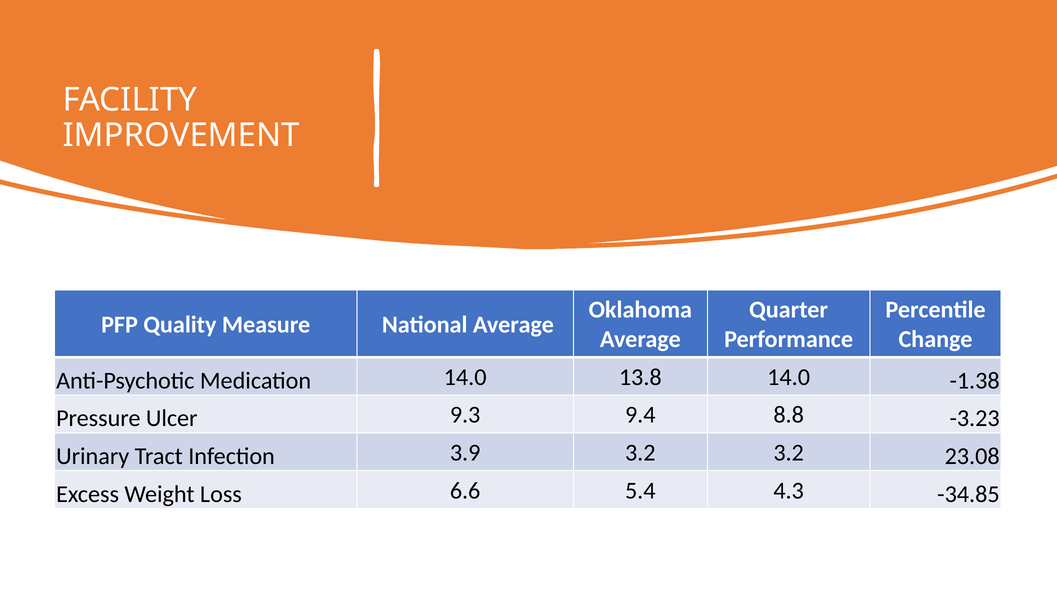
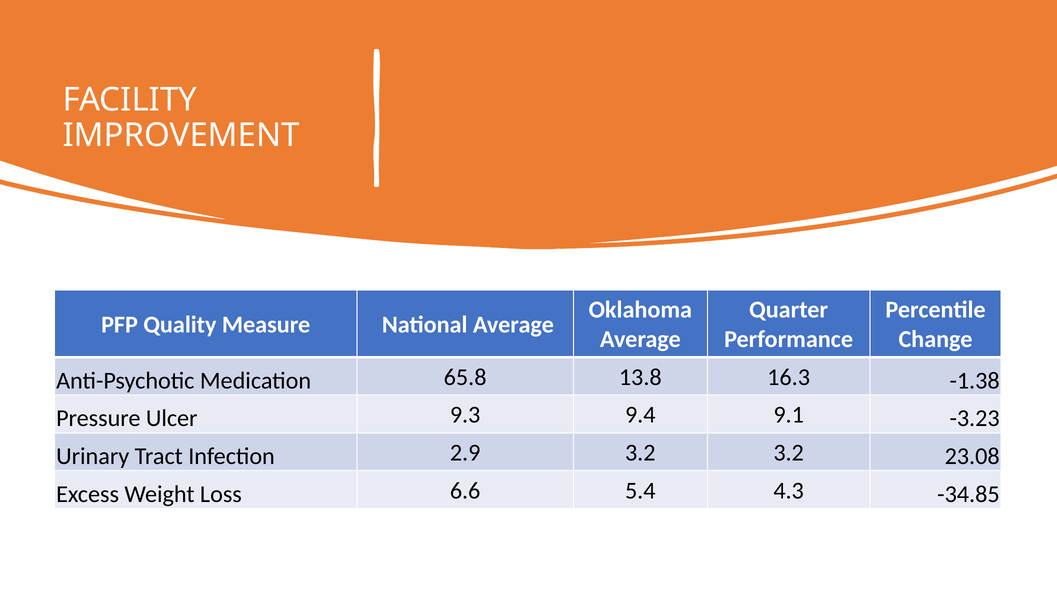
Medication 14.0: 14.0 -> 65.8 (465, 378)
13.8 14.0: 14.0 -> 16.3 (789, 378)
8.8: 8.8 -> 9.1 (789, 415)
3.9: 3.9 -> 2.9 (465, 453)
